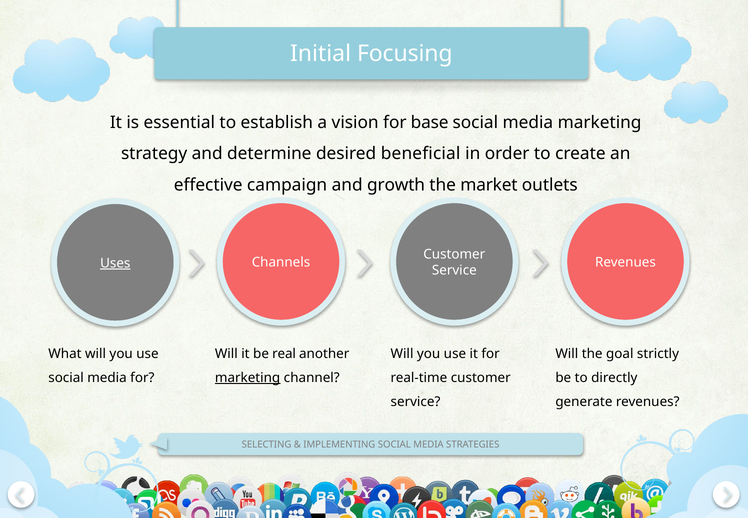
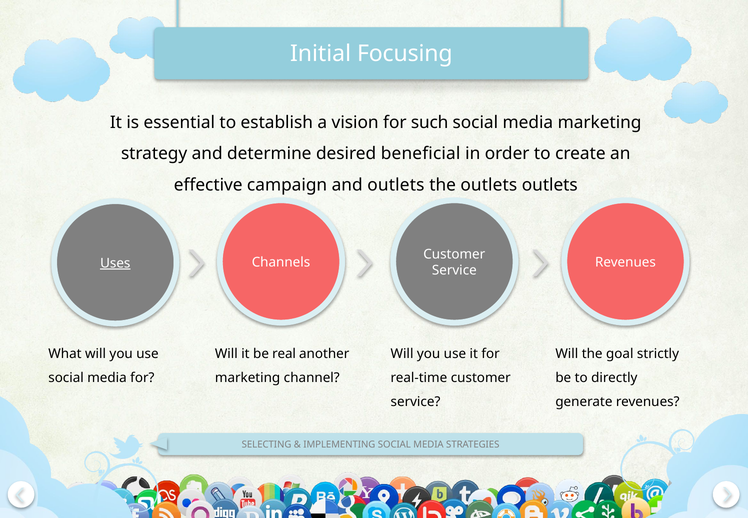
base: base -> such (430, 123)
and growth: growth -> outlets (396, 185)
the market: market -> outlets (489, 185)
marketing underline: present -> none (248, 378)
